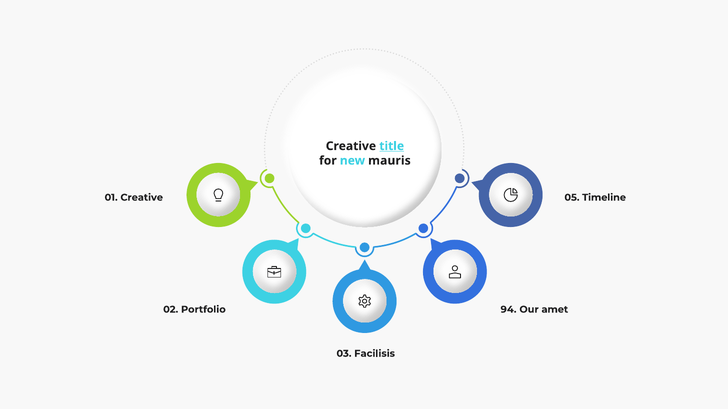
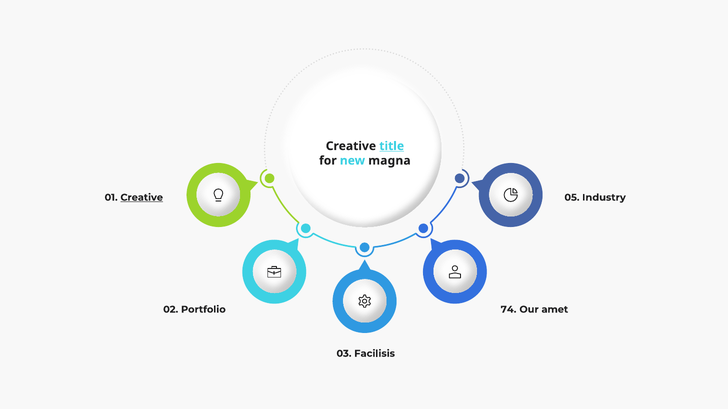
mauris: mauris -> magna (389, 161)
Creative underline: none -> present (142, 198)
Timeline: Timeline -> Industry (604, 198)
94: 94 -> 74 (508, 310)
